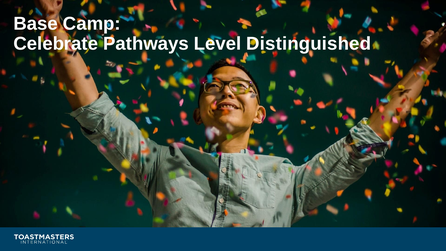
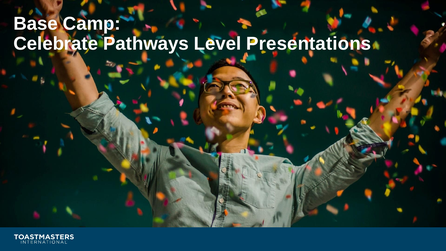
Distinguished: Distinguished -> Presentations (309, 44)
